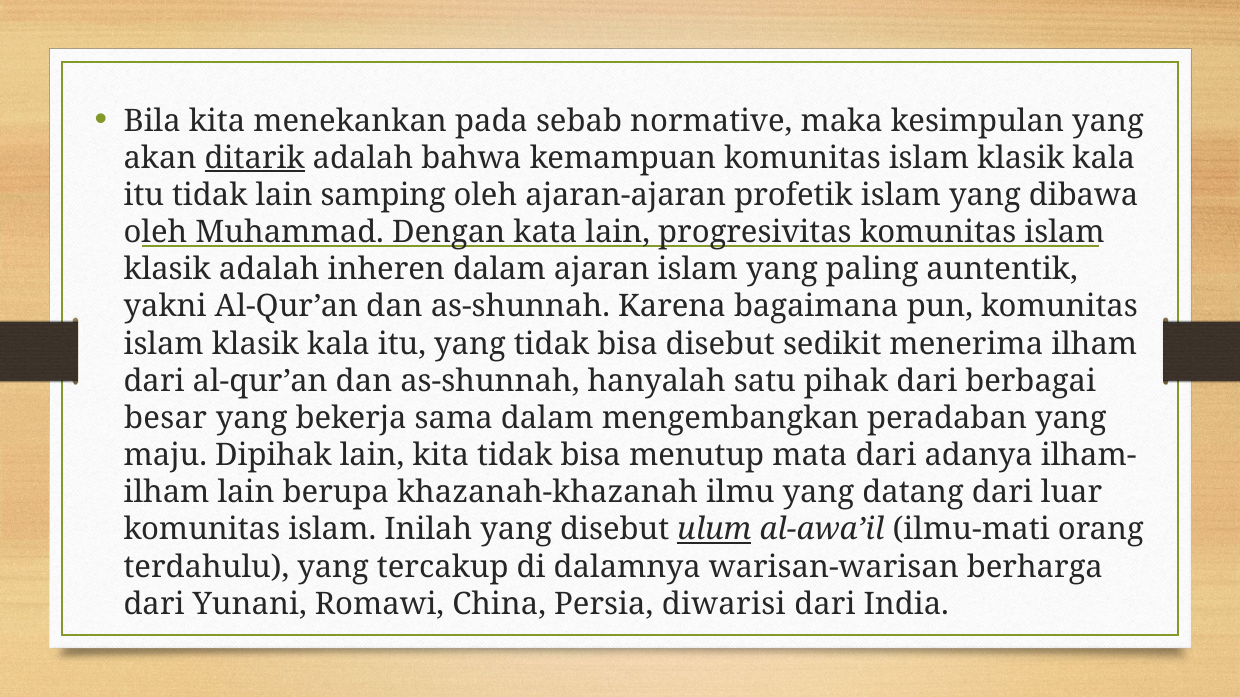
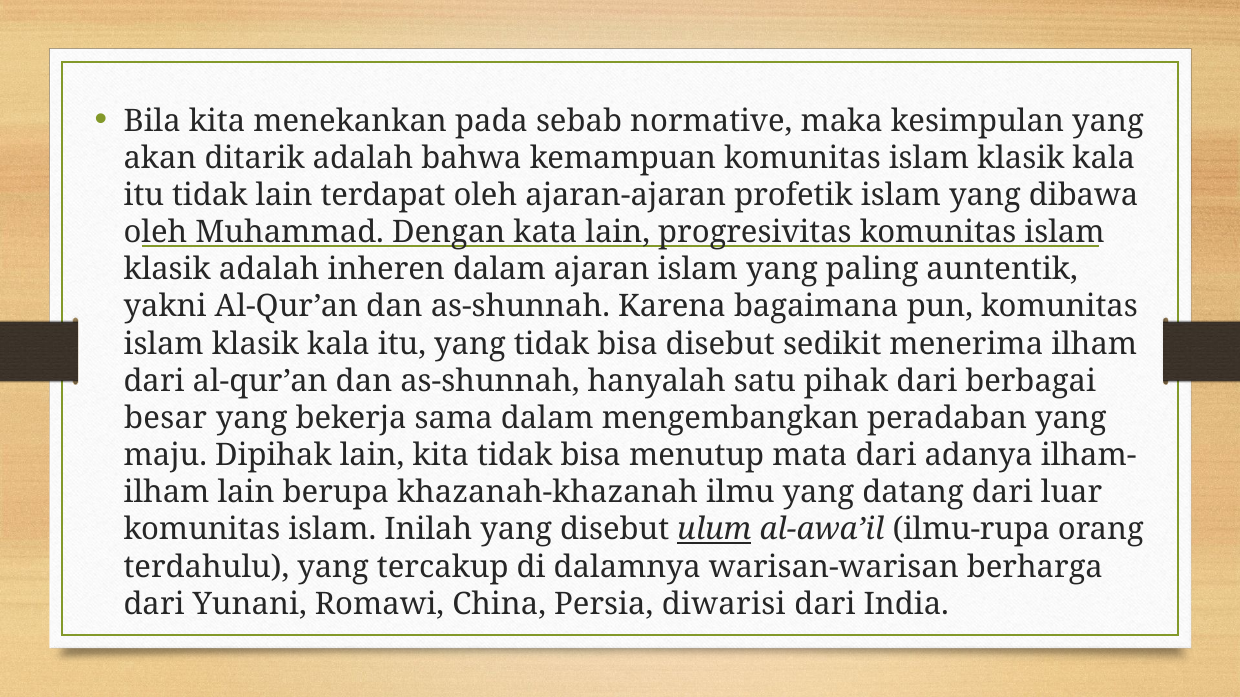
ditarik underline: present -> none (255, 158)
samping: samping -> terdapat (383, 195)
ilmu-mati: ilmu-mati -> ilmu-rupa (971, 530)
